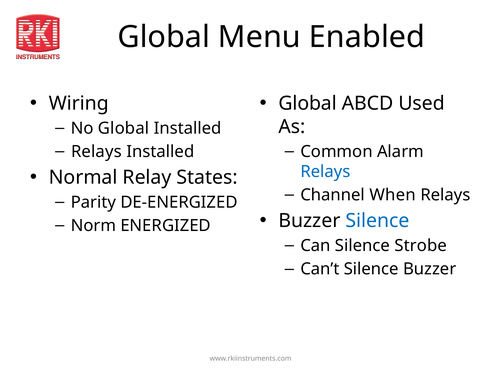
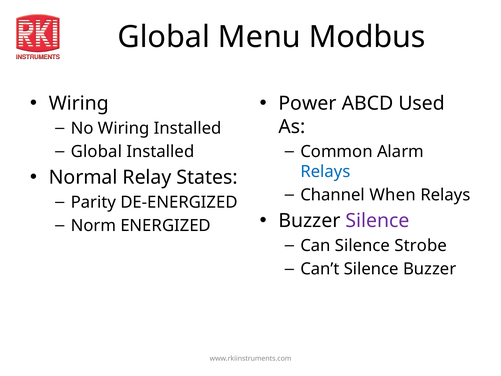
Enabled: Enabled -> Modbus (367, 37)
Global: Global -> Power (308, 103)
No Global: Global -> Wiring (124, 128)
Relays: Relays -> Global (96, 151)
Silence colour: blue -> purple (377, 221)
